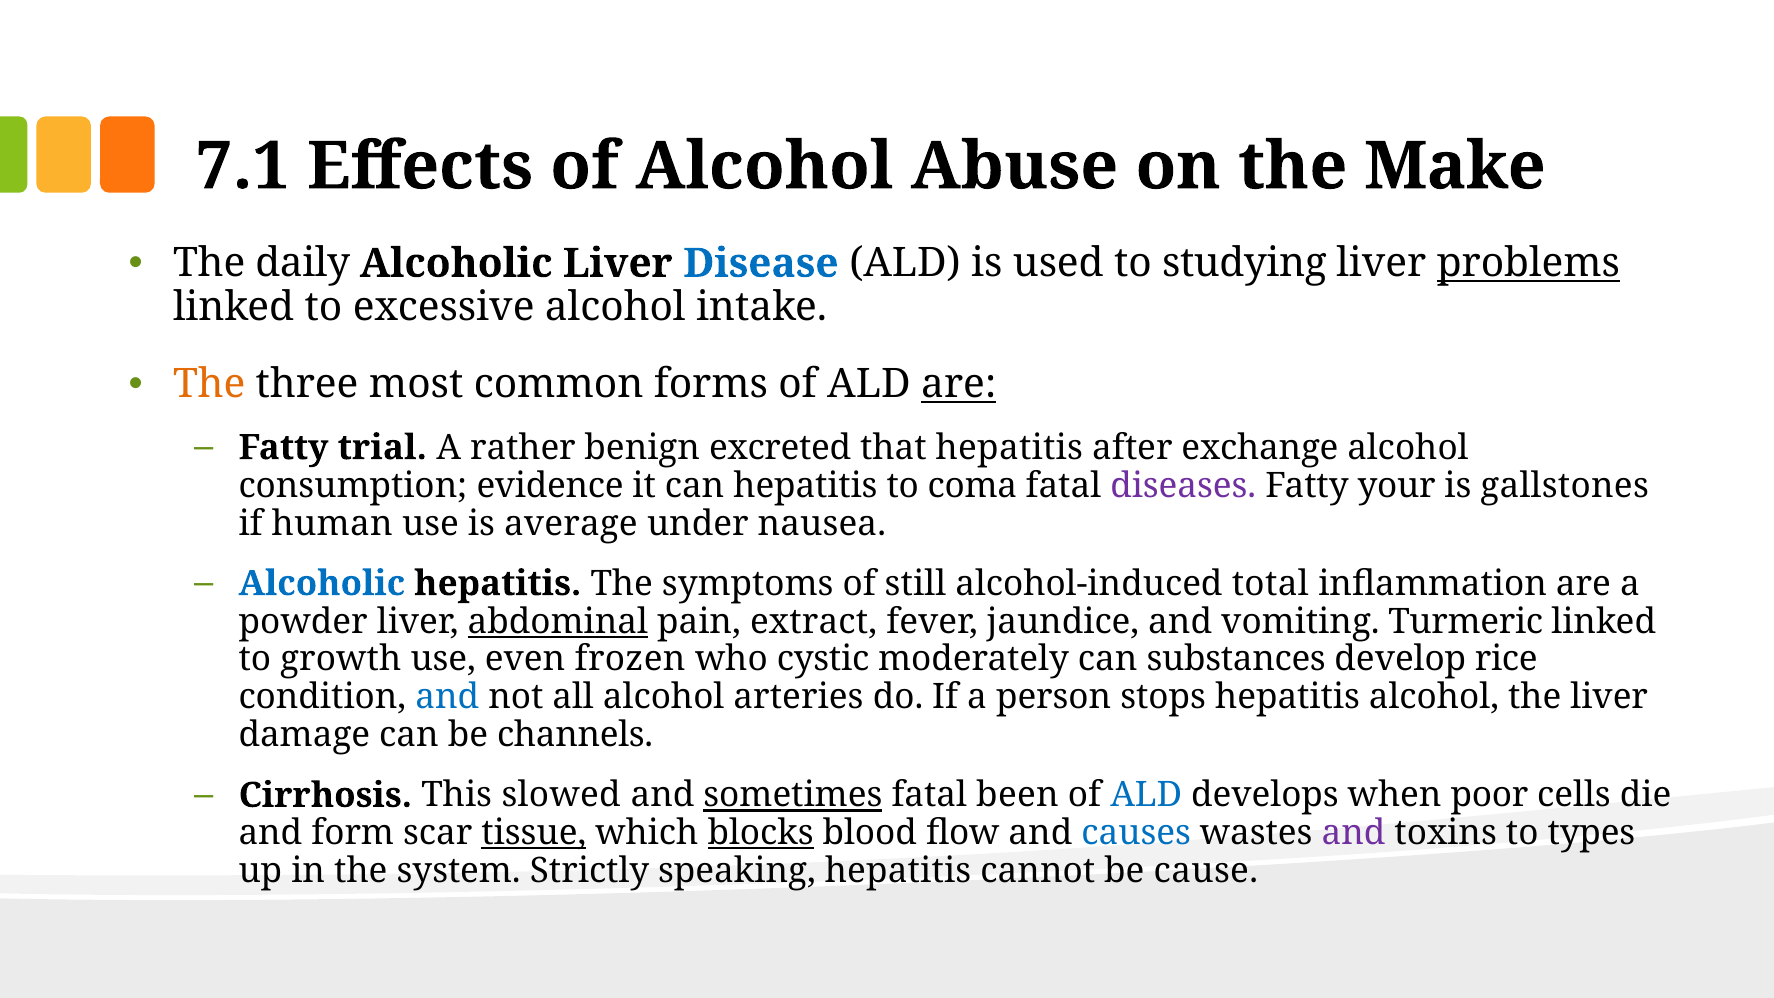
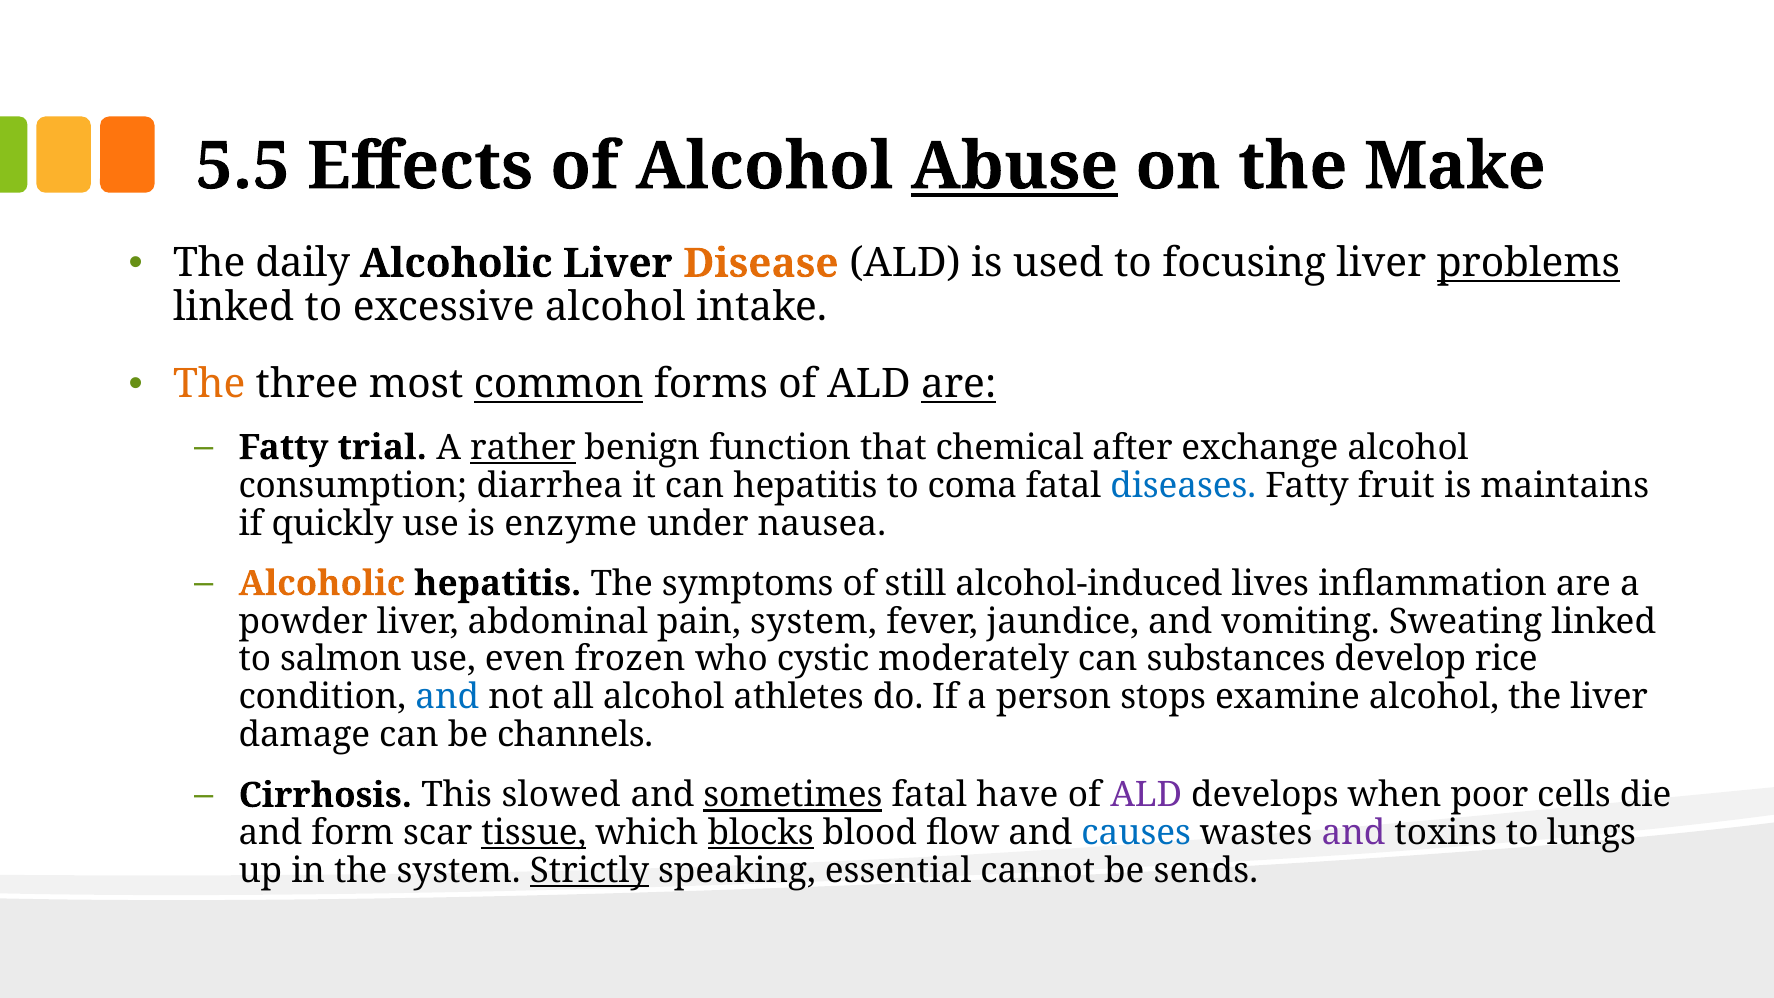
7.1: 7.1 -> 5.5 (242, 166)
Abuse underline: none -> present (1014, 166)
Disease colour: blue -> orange (761, 263)
studying: studying -> focusing (1244, 263)
common underline: none -> present (559, 384)
rather underline: none -> present (523, 448)
excreted: excreted -> function (780, 448)
that hepatitis: hepatitis -> chemical (1010, 448)
evidence: evidence -> diarrhea (550, 485)
diseases colour: purple -> blue (1183, 485)
your: your -> fruit (1396, 485)
gallstones: gallstones -> maintains (1565, 485)
human: human -> quickly (333, 523)
average: average -> enzyme (571, 523)
Alcoholic colour: blue -> orange (322, 583)
total: total -> lives (1270, 583)
abdominal underline: present -> none (558, 621)
pain extract: extract -> system (813, 621)
Turmeric: Turmeric -> Sweating (1466, 621)
growth: growth -> salmon (341, 659)
arteries: arteries -> athletes (799, 697)
stops hepatitis: hepatitis -> examine (1287, 697)
been: been -> have (1017, 795)
ALD colour: blue -> purple (1146, 795)
types: types -> lungs (1591, 833)
Strictly underline: none -> present (590, 871)
speaking hepatitis: hepatitis -> essential (898, 871)
cause: cause -> sends (1206, 871)
